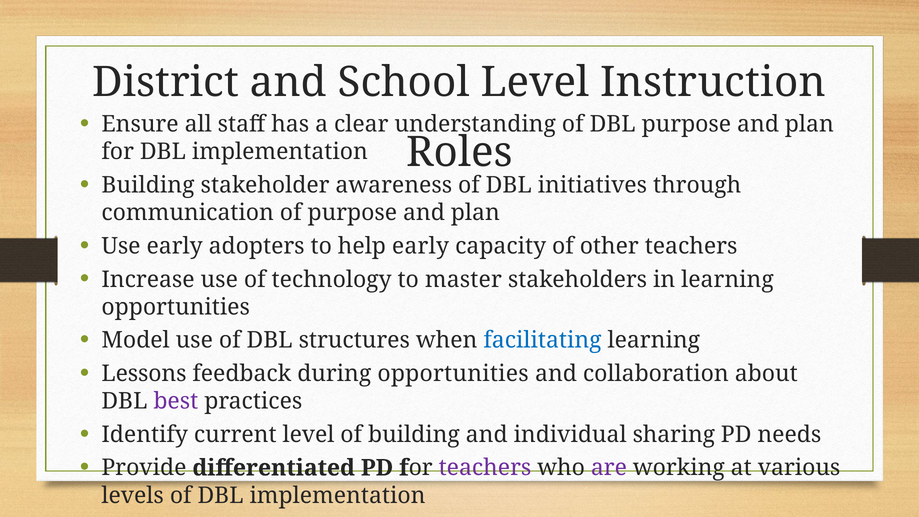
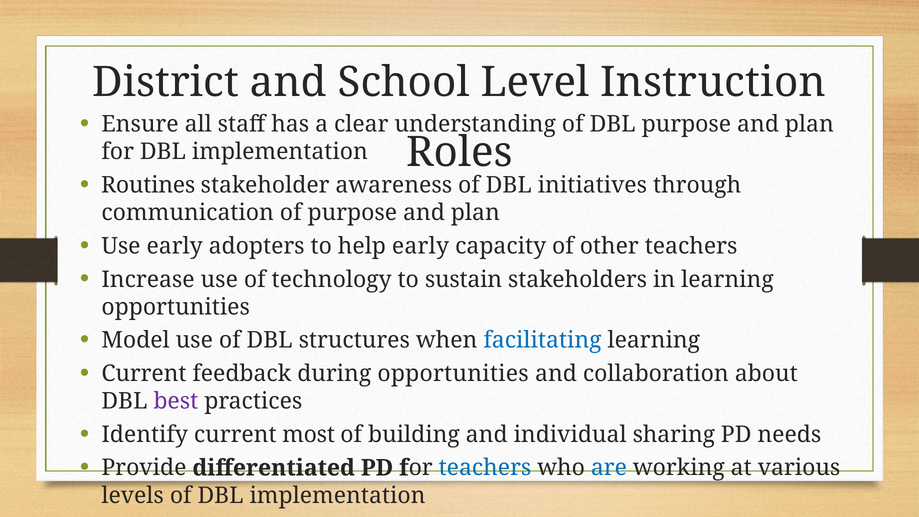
Building: Building -> Routines (148, 185)
master: master -> sustain (464, 279)
Lessons: Lessons -> Current (144, 374)
current level: level -> most (309, 435)
teachers colour: purple -> blue (485, 468)
are colour: purple -> blue (609, 468)
